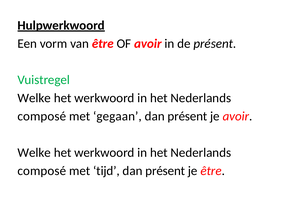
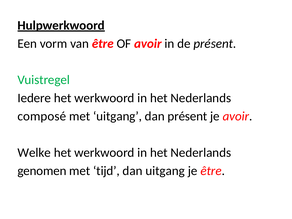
Welke: Welke -> Iedere (34, 98)
met gegaan: gegaan -> uitgang (118, 116)
composé: composé -> genomen (42, 171)
présent: présent -> uitgang (165, 171)
